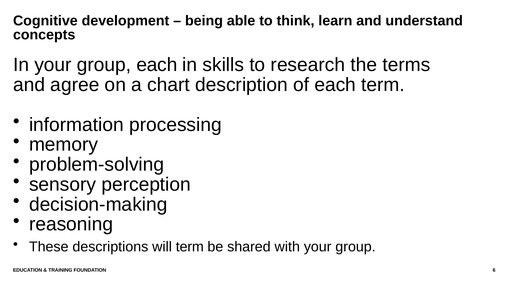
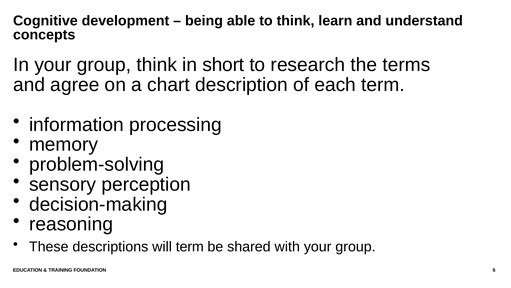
group each: each -> think (157, 65)
skills: skills -> short (223, 65)
